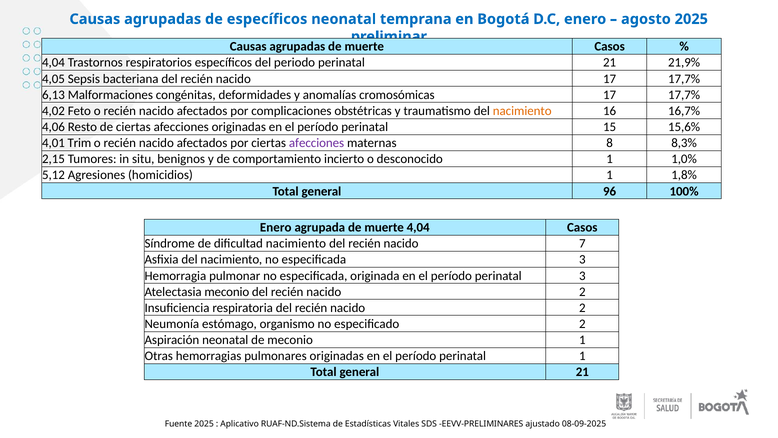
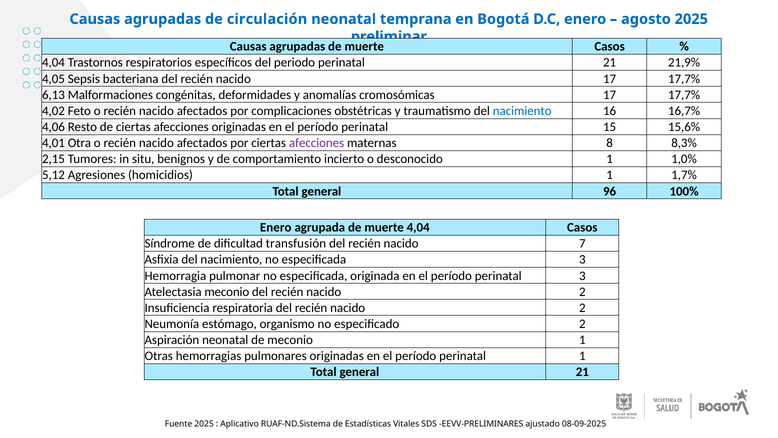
de específicos: específicos -> circulación (267, 19)
nacimiento colour: orange -> blue (522, 111)
Trim: Trim -> Otra (79, 143)
1,8%: 1,8% -> 1,7% (684, 175)
dificultad nacimiento: nacimiento -> transfusión (296, 243)
